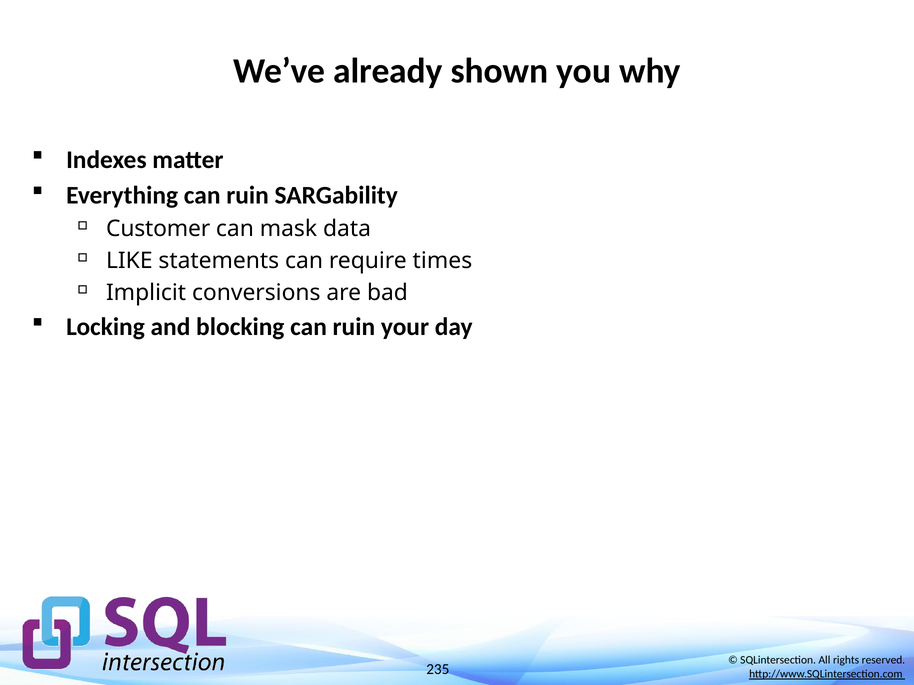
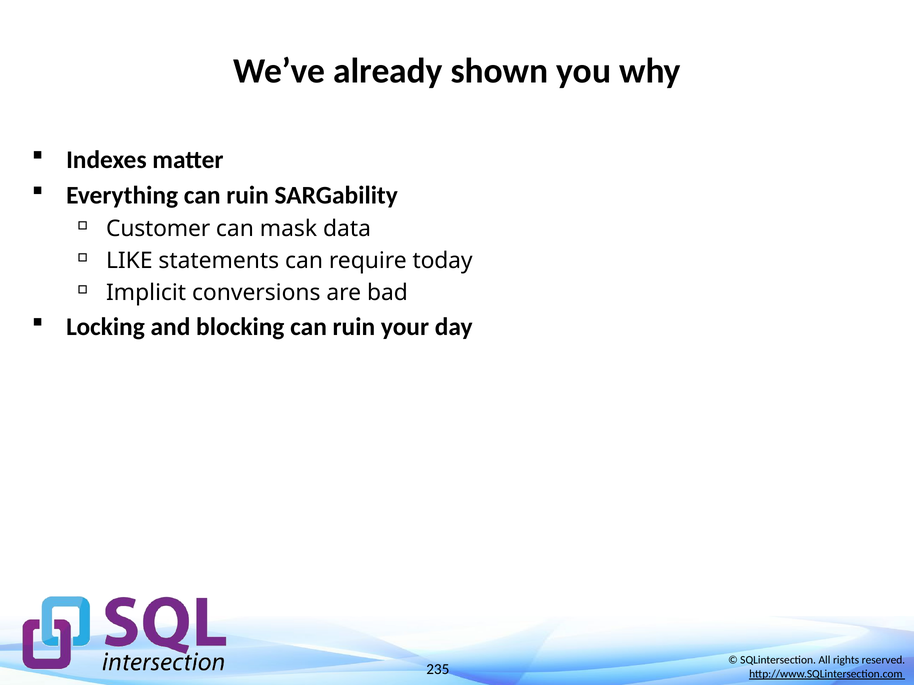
times: times -> today (443, 261)
